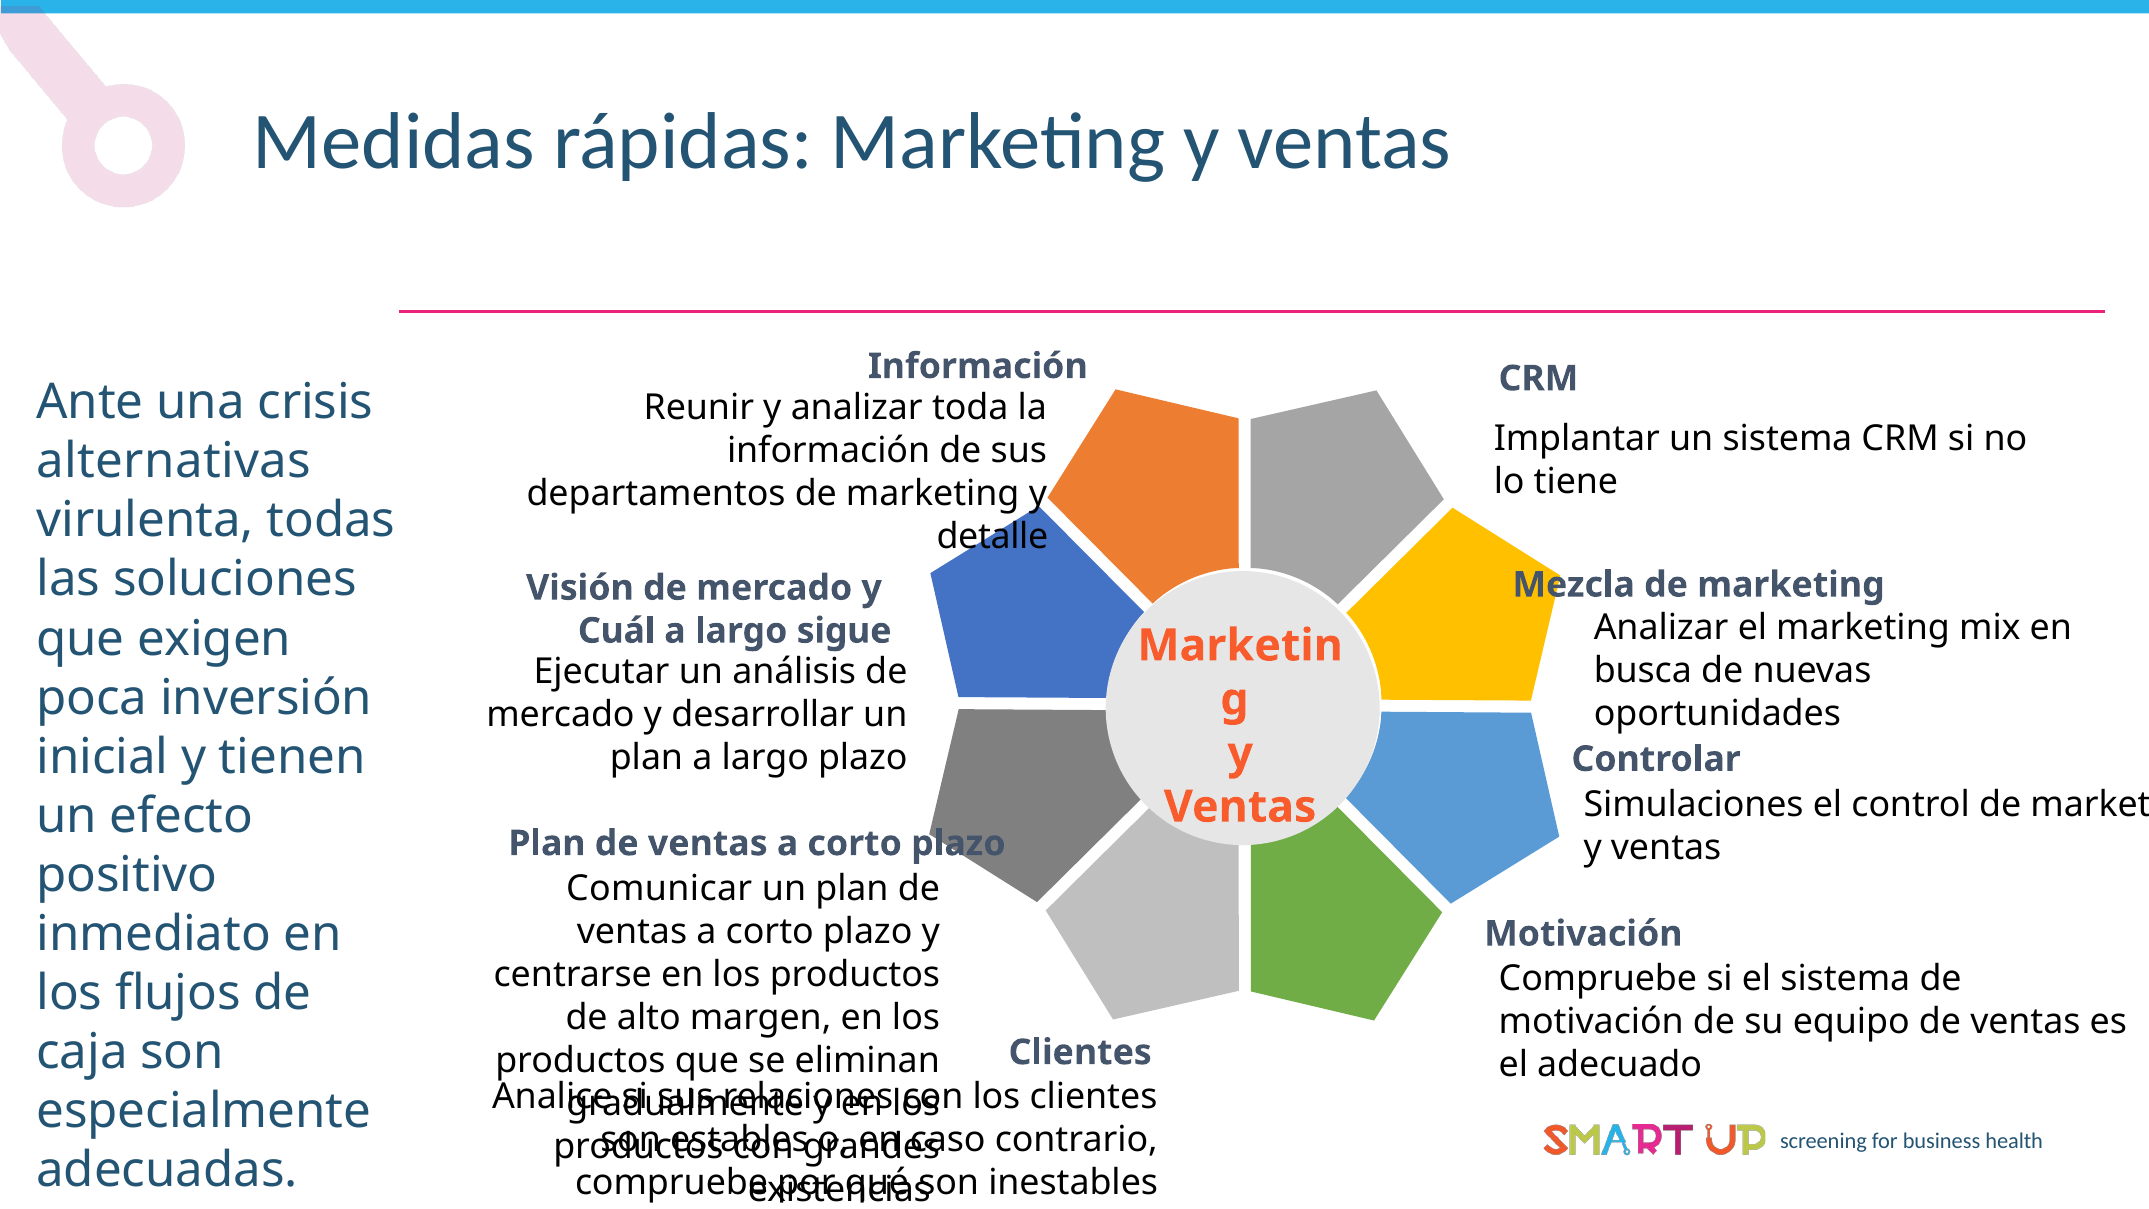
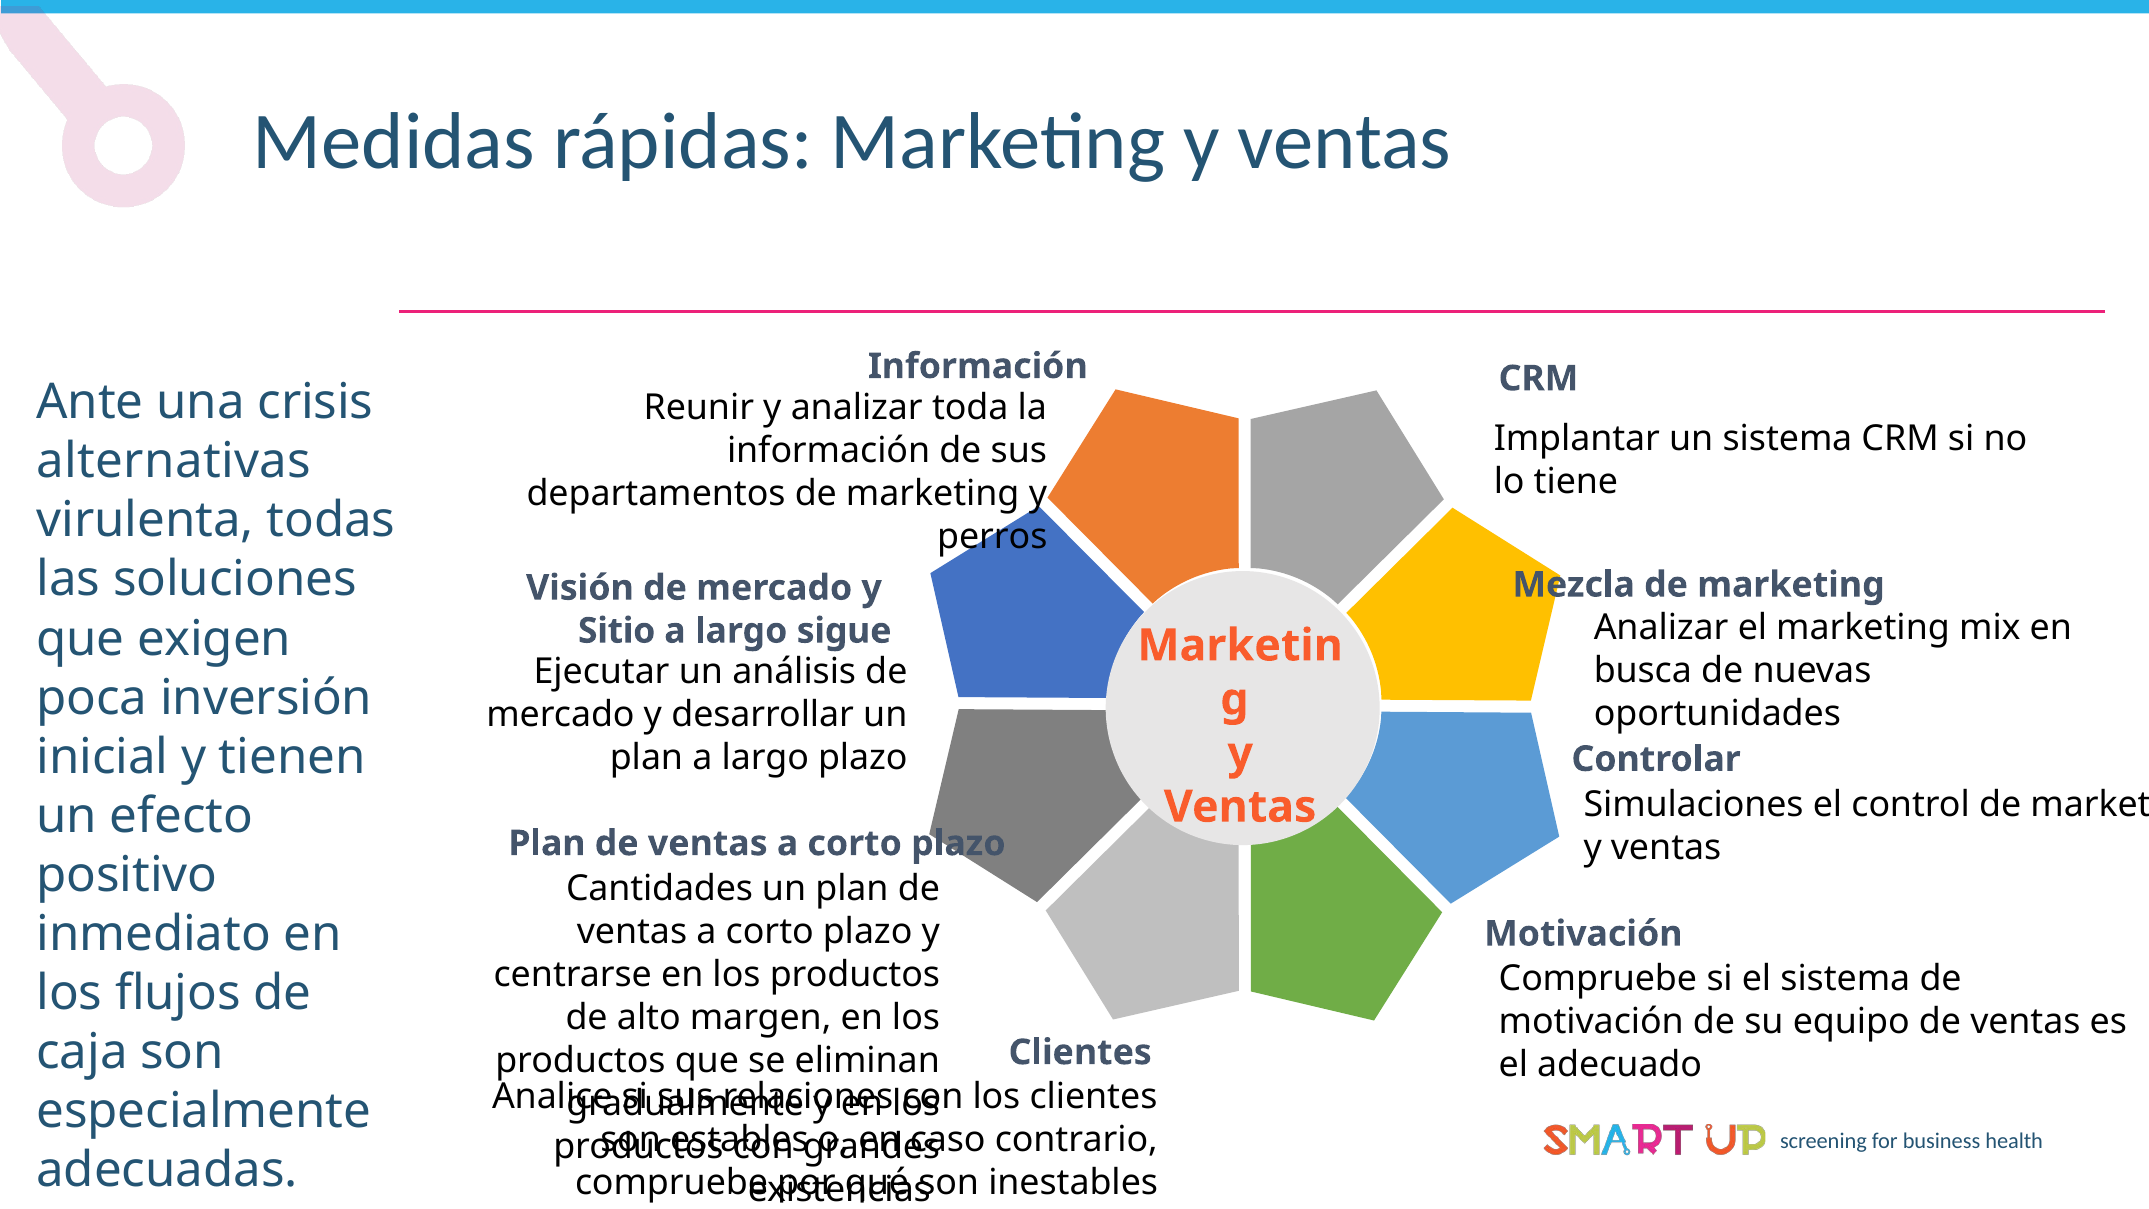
detalle: detalle -> perros (992, 536)
Cuál: Cuál -> Sitio (617, 631)
Comunicar: Comunicar -> Cantidades (659, 889)
